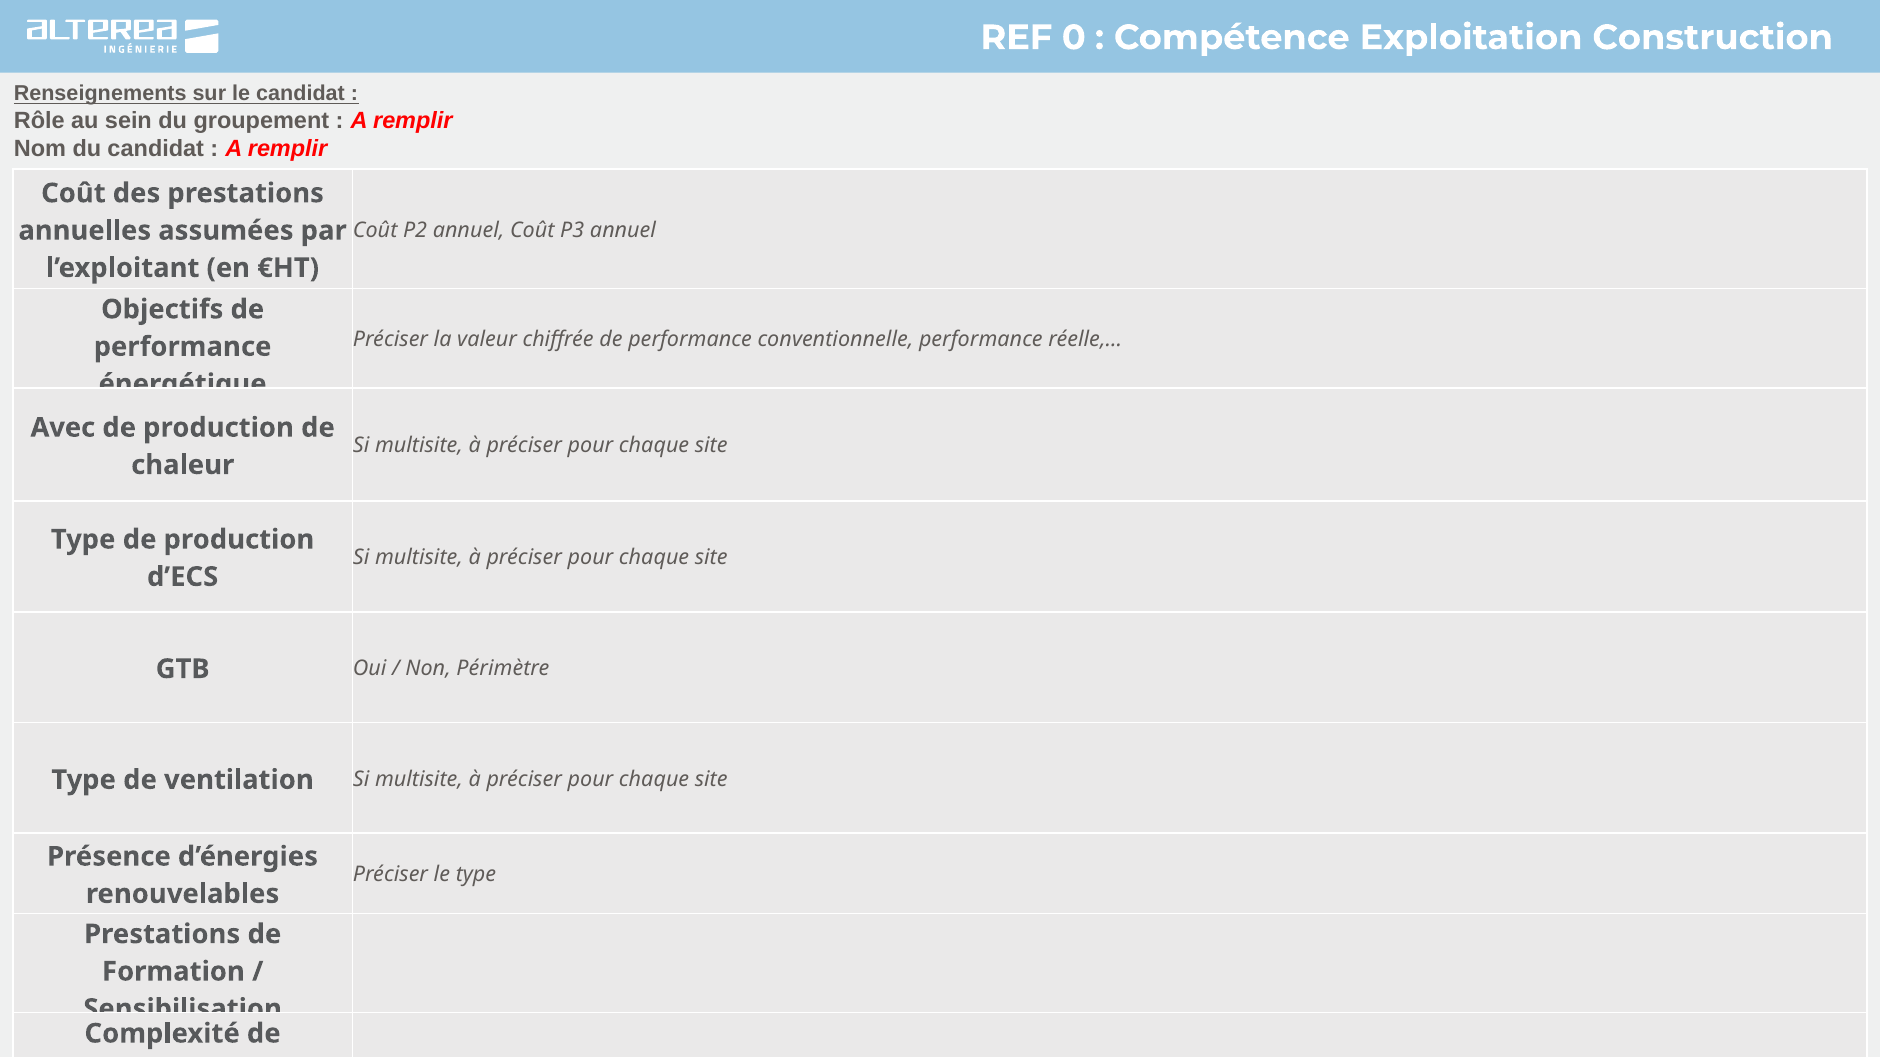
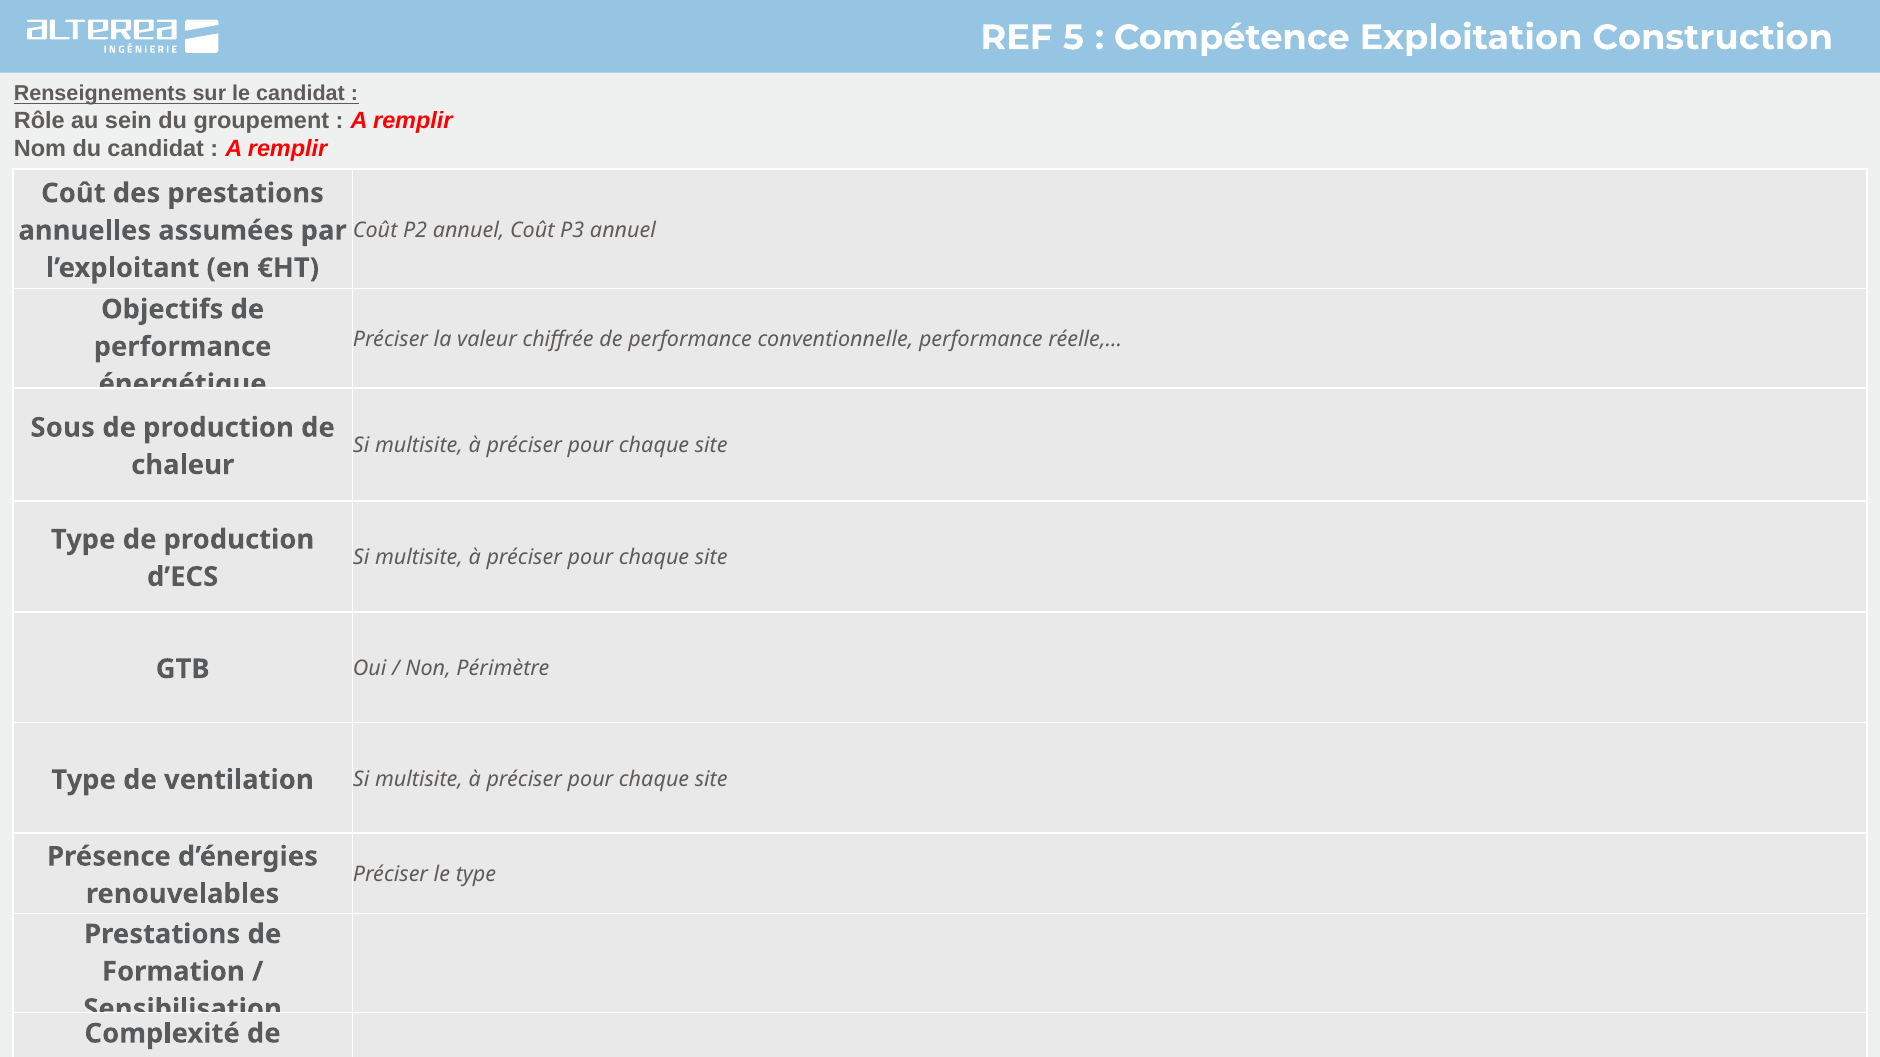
0: 0 -> 5 (1073, 38)
Avec: Avec -> Sous (63, 428)
